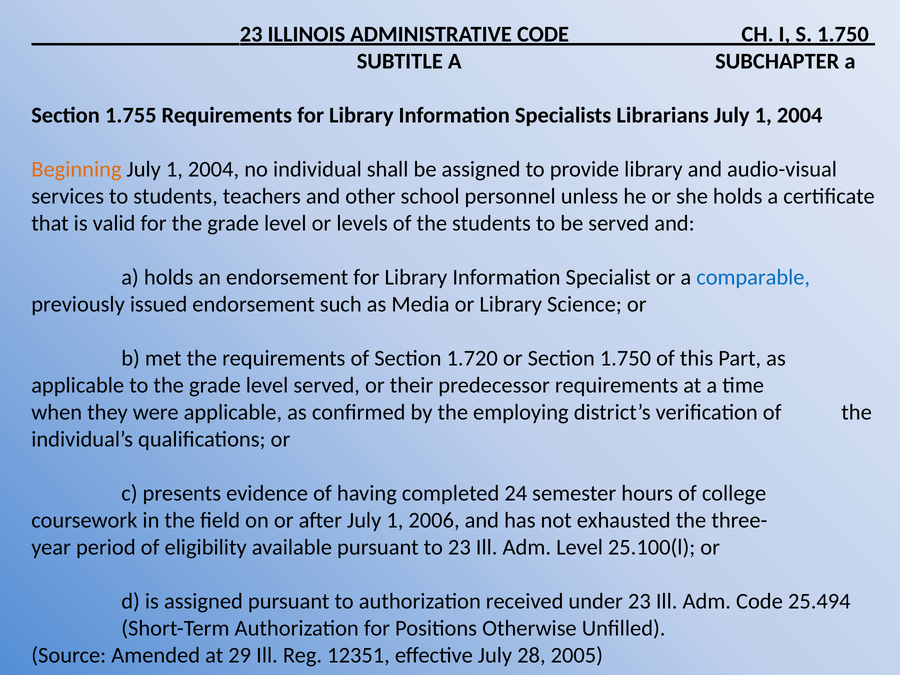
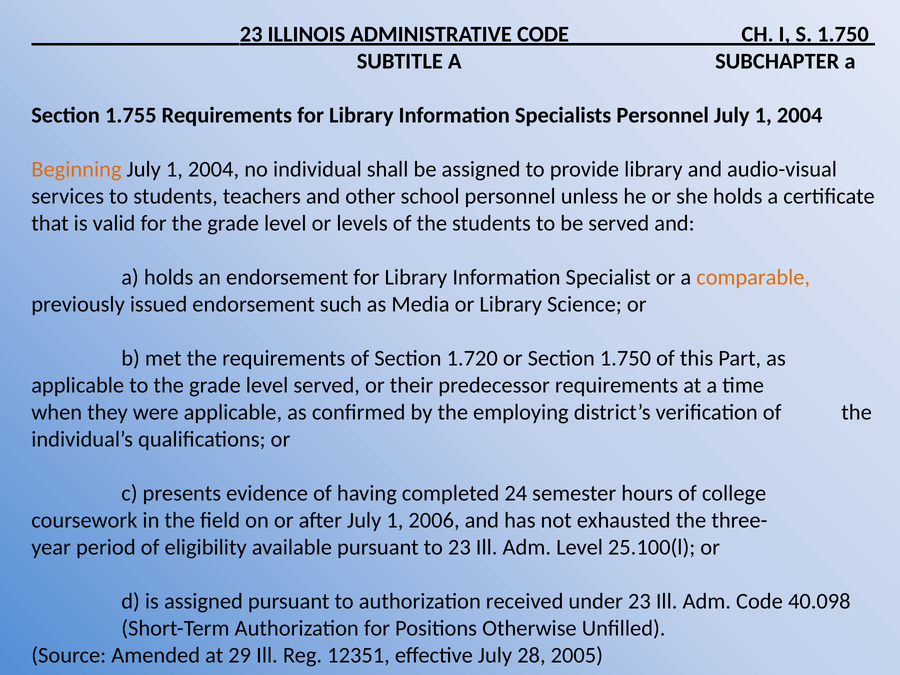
Specialists Librarians: Librarians -> Personnel (663, 115)
comparable colour: blue -> orange (753, 277)
25.494: 25.494 -> 40.098 (819, 601)
